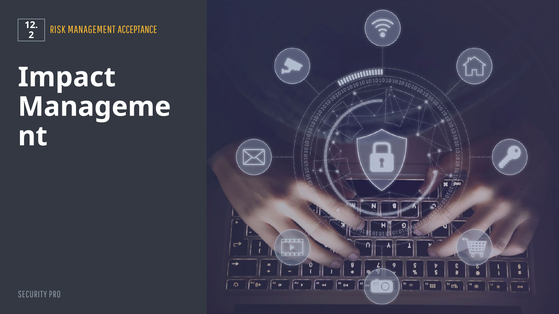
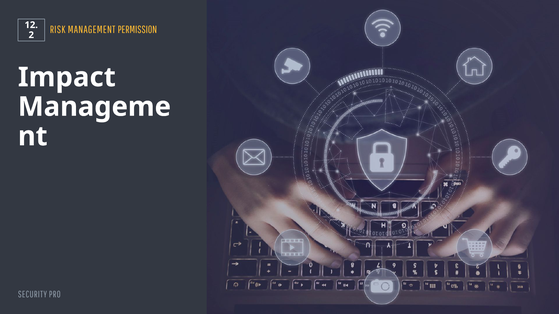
ACCEPTANCE: ACCEPTANCE -> PERMISSION (137, 30)
